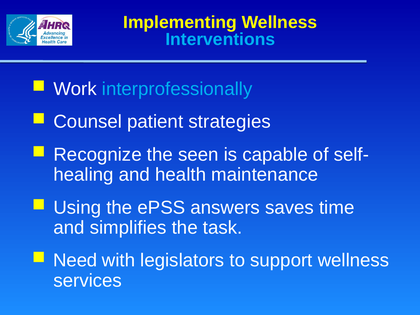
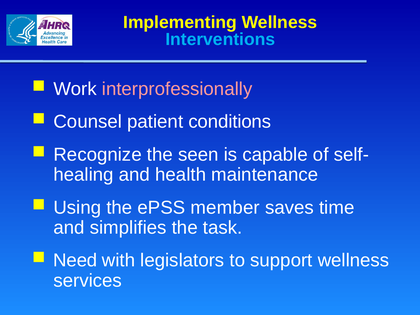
interprofessionally colour: light blue -> pink (177, 89)
strategies: strategies -> conditions (230, 122)
answers: answers -> member (225, 208)
